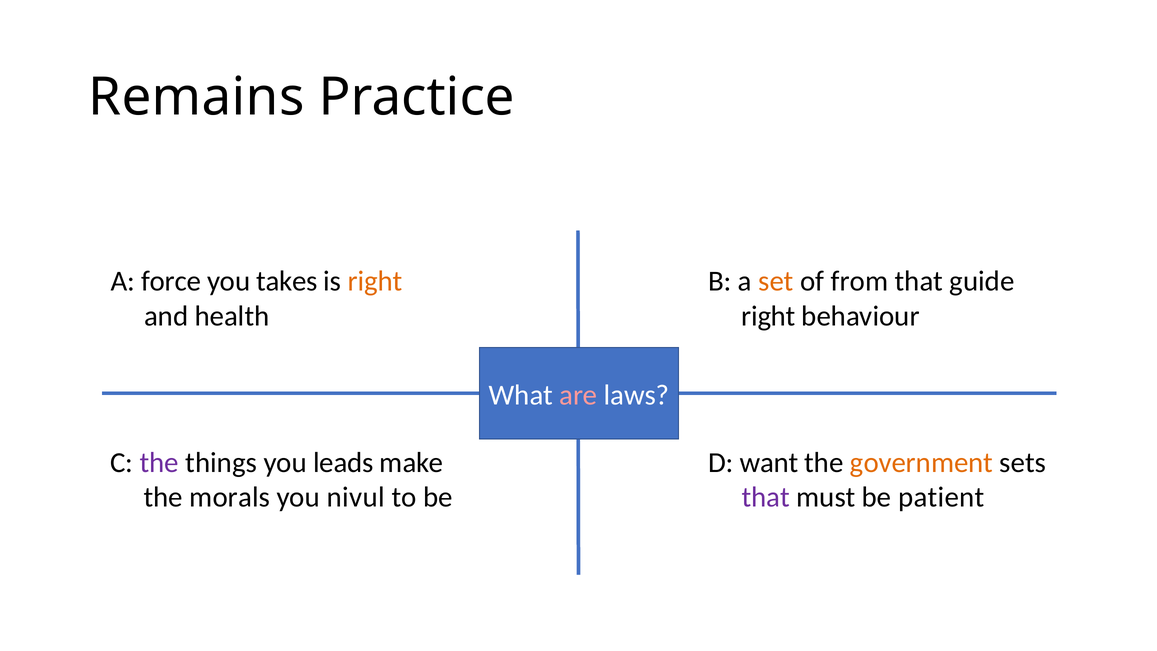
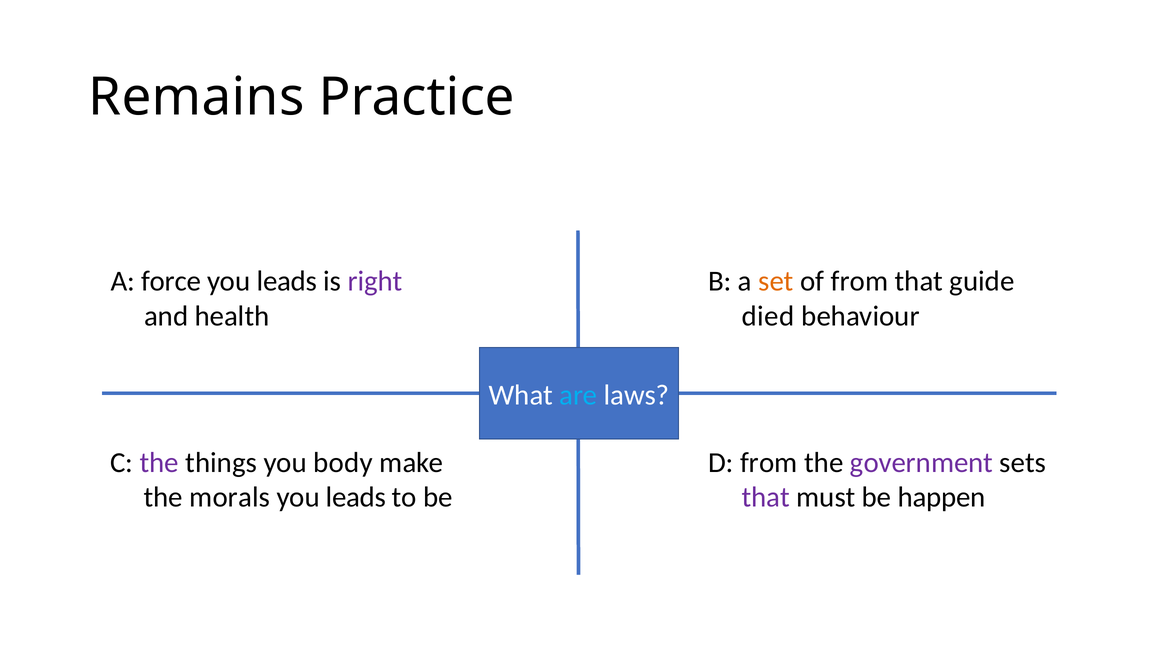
takes: takes -> leads (287, 281)
right colour: orange -> purple (375, 281)
right: right -> died (768, 316)
are colour: pink -> light blue (578, 395)
D want: want -> from (769, 462)
government colour: orange -> purple (922, 462)
leads: leads -> body (343, 462)
patient: patient -> happen (942, 497)
nivul: nivul -> leads (356, 497)
